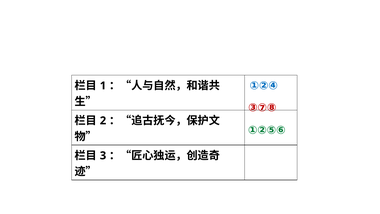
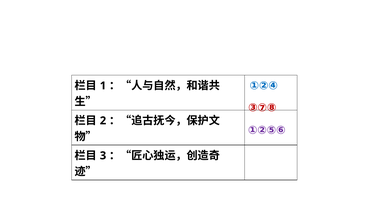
①②⑤⑥ colour: green -> purple (267, 130)
